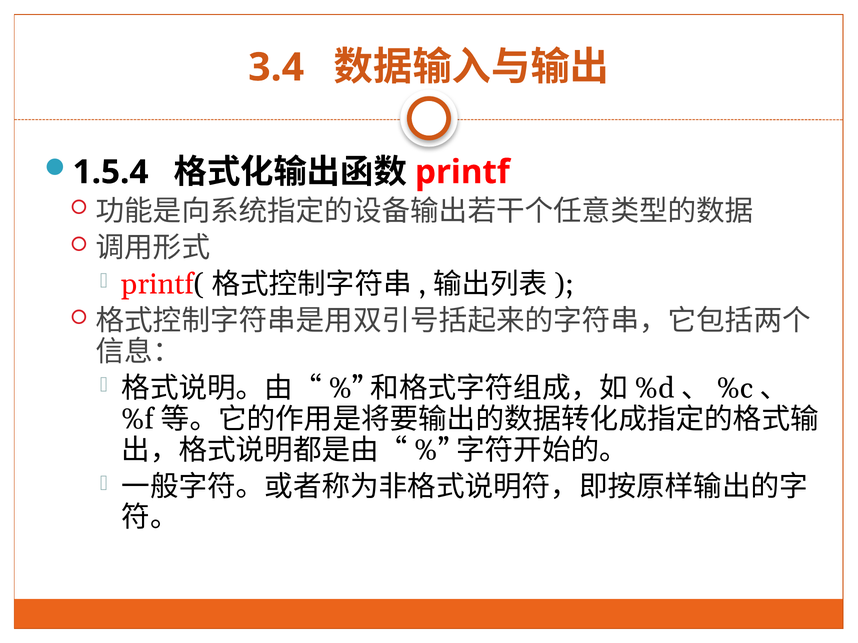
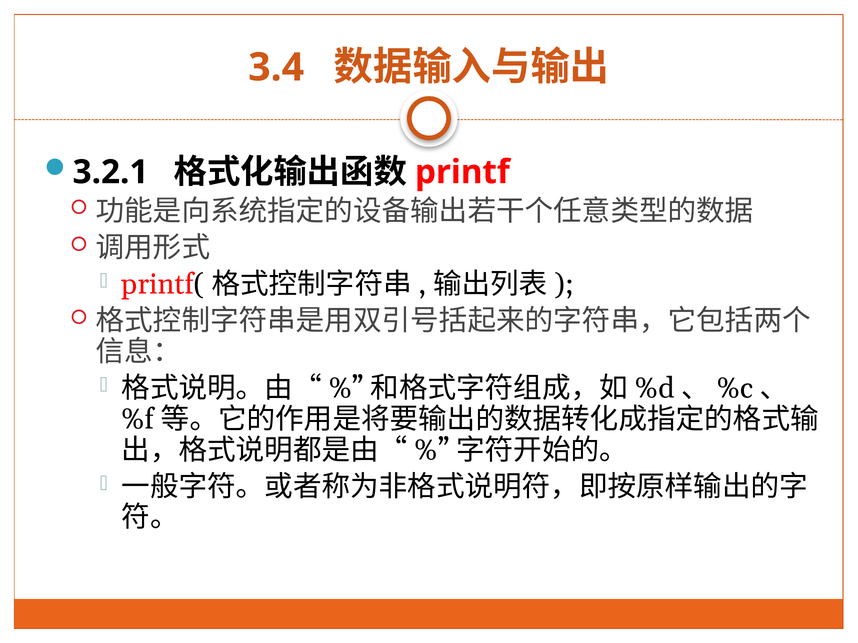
1.5.4: 1.5.4 -> 3.2.1 (111, 172)
